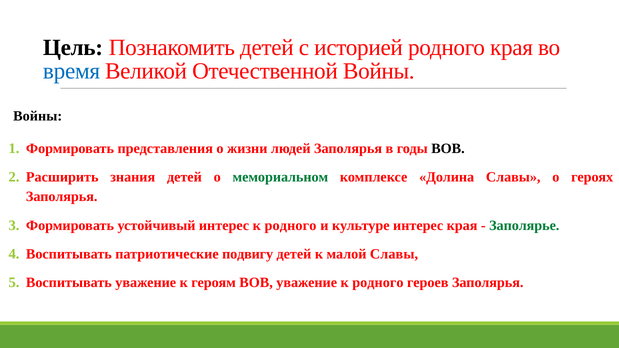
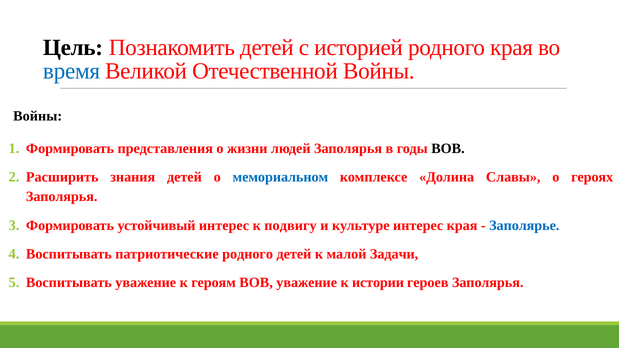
мемориальном colour: green -> blue (280, 177)
интерес к родного: родного -> подвигу (291, 225)
Заполярье colour: green -> blue (524, 225)
патриотические подвигу: подвигу -> родного (248, 254)
малой Славы: Славы -> Задачи (394, 254)
уважение к родного: родного -> истории (378, 283)
